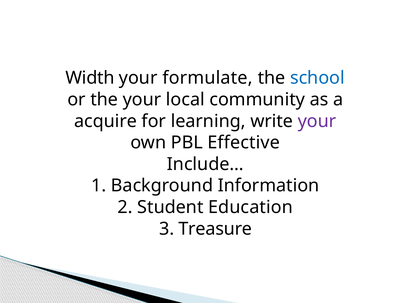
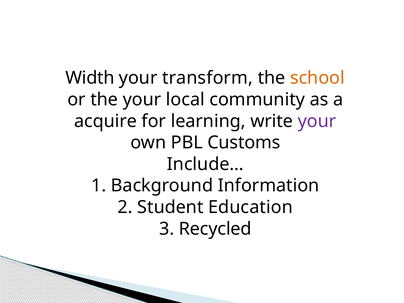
formulate: formulate -> transform (208, 78)
school colour: blue -> orange (317, 78)
Effective: Effective -> Customs (244, 143)
Treasure: Treasure -> Recycled (215, 229)
